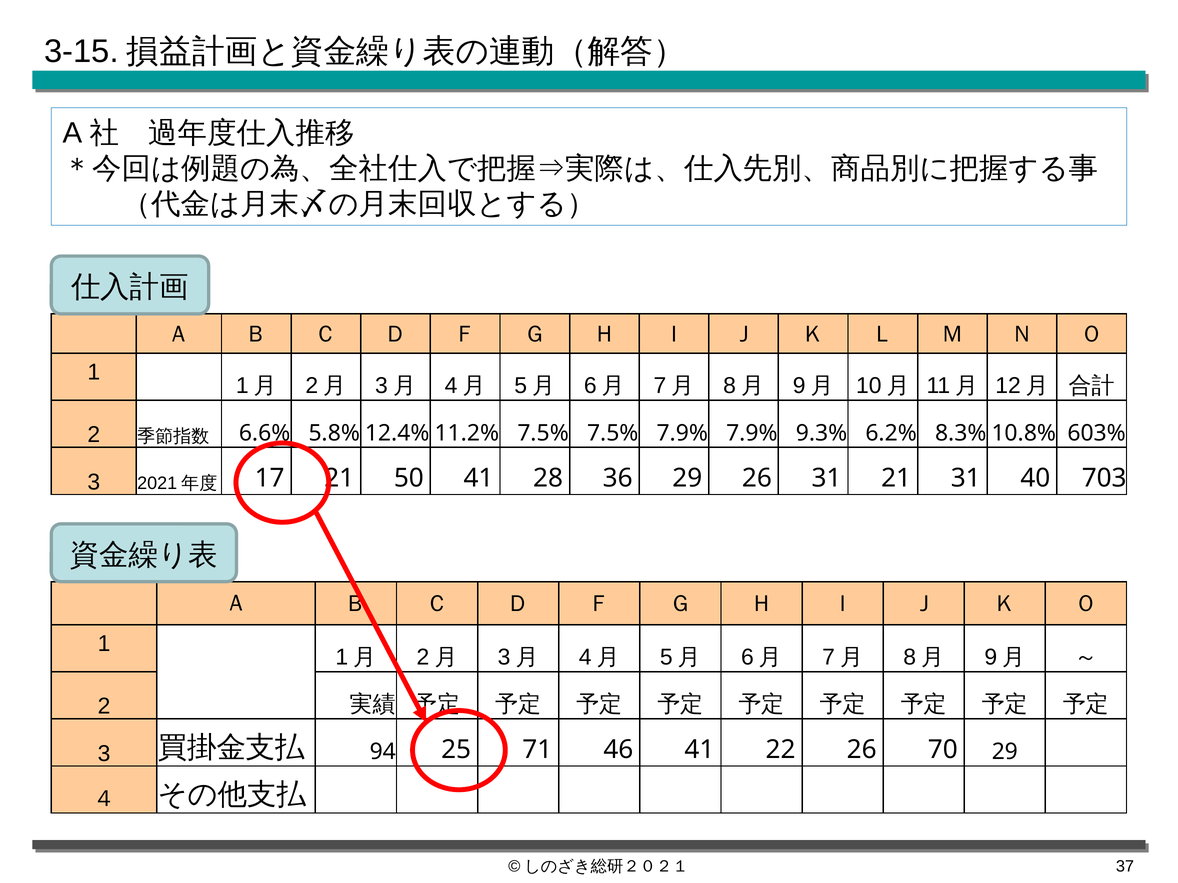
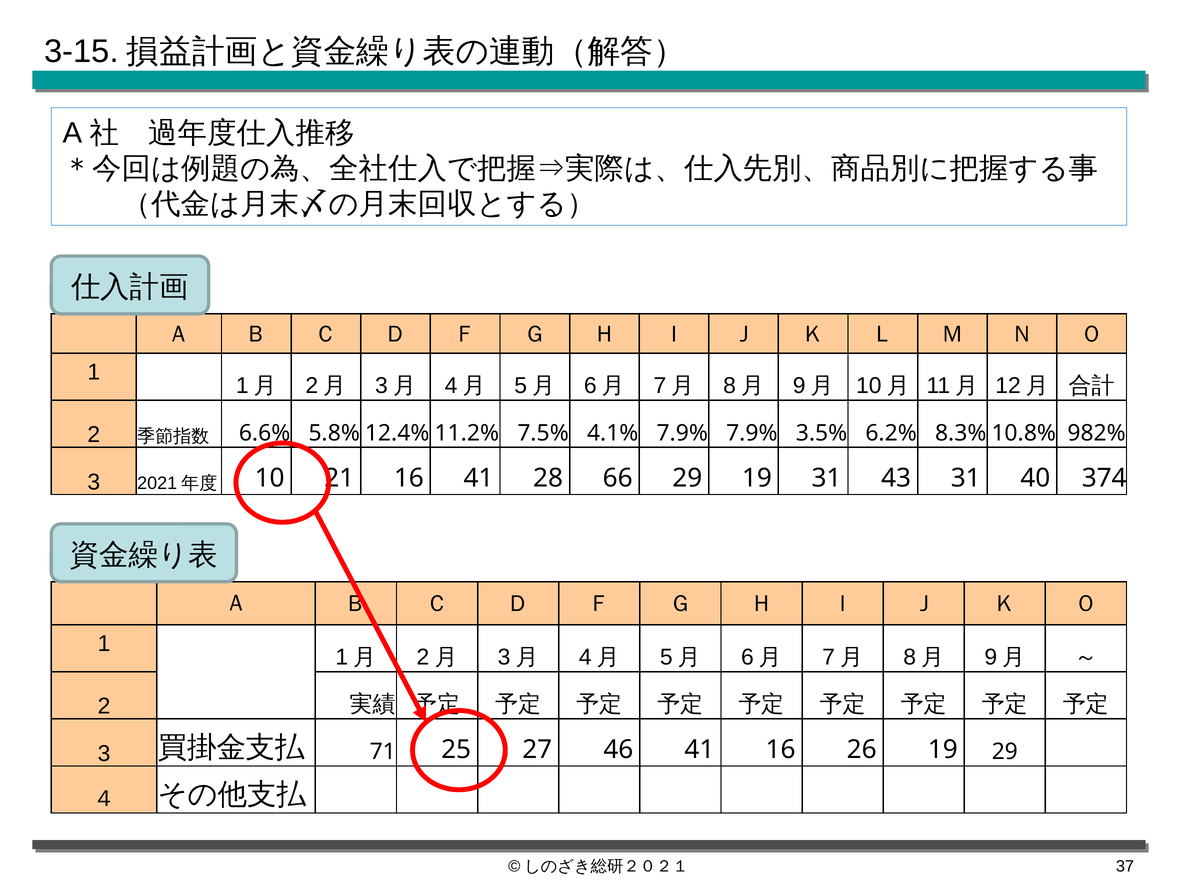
7.5% 7.5%: 7.5% -> 4.1% (613, 433)
9.3%: 9.3% -> 3.5% (822, 433)
603%: 603% -> 982% (1097, 433)
17: 17 -> 10 (270, 478)
50: 50 -> 16 (409, 478)
36: 36 -> 66 (618, 478)
29 26: 26 -> 19 (757, 478)
31 21: 21 -> 43 (896, 478)
703: 703 -> 374 (1104, 478)
94: 94 -> 71 (383, 752)
71: 71 -> 27 (537, 750)
41 22: 22 -> 16 (781, 750)
26 70: 70 -> 19 (943, 750)
